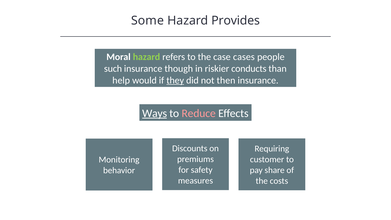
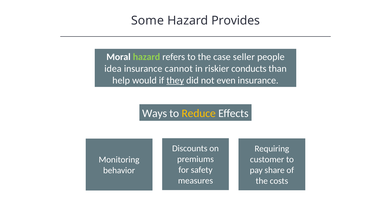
cases: cases -> seller (244, 57)
such: such -> idea (113, 69)
though: though -> cannot (179, 69)
then: then -> even (226, 80)
Ways underline: present -> none (155, 113)
Reduce colour: pink -> yellow (199, 113)
